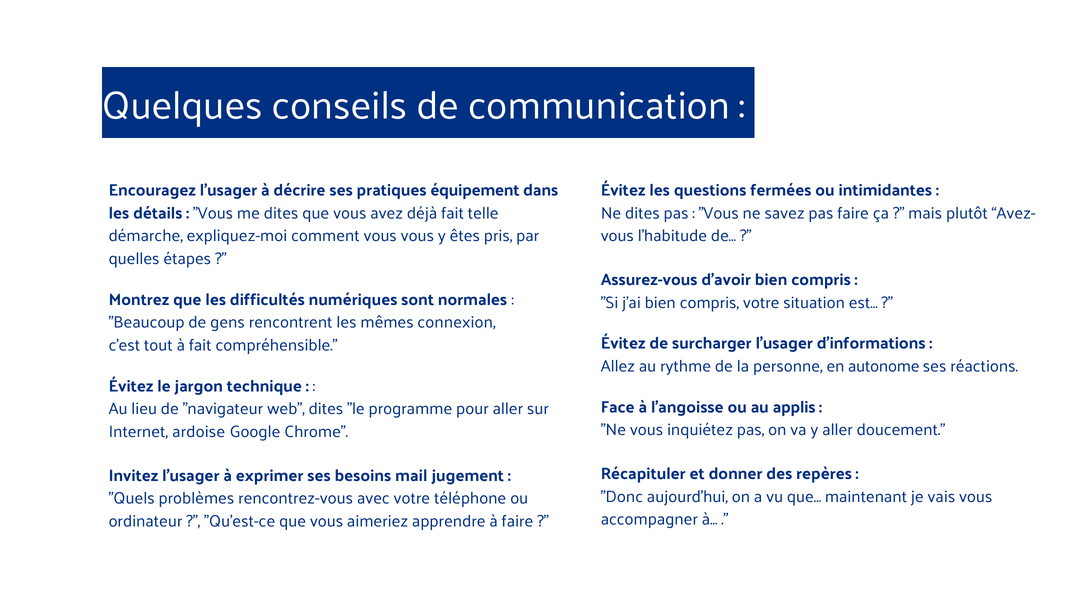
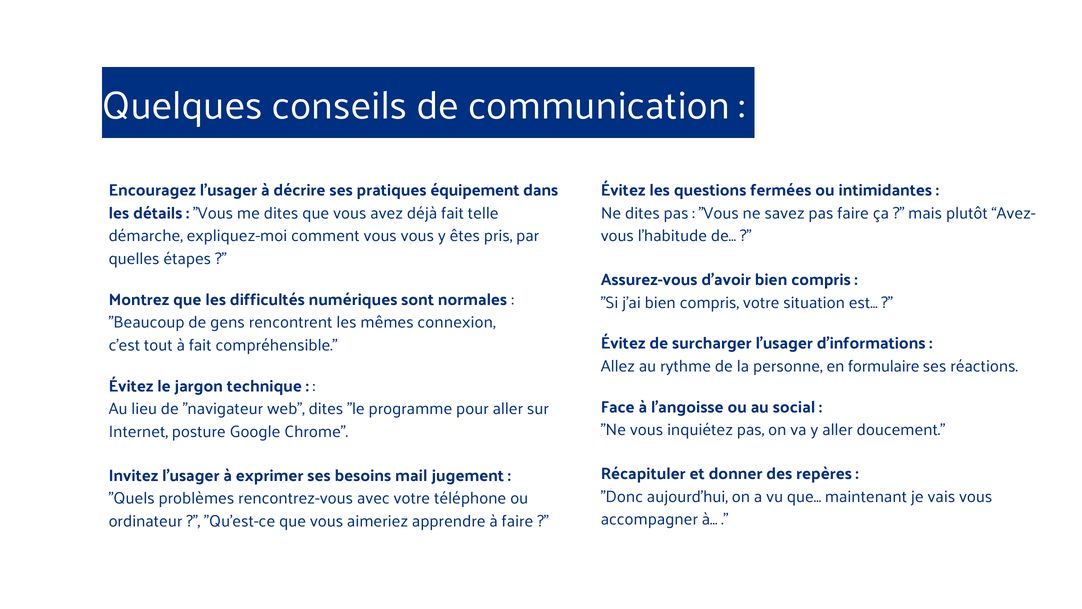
autonome: autonome -> formulaire (884, 366)
applis: applis -> social (794, 407)
ardoise: ardoise -> posture (199, 431)
